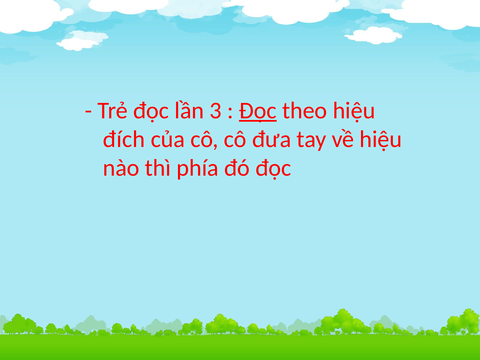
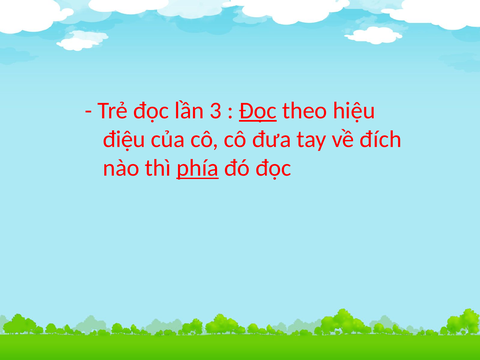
đích: đích -> điệu (124, 139)
về hiệu: hiệu -> đích (381, 139)
phía underline: none -> present (198, 168)
